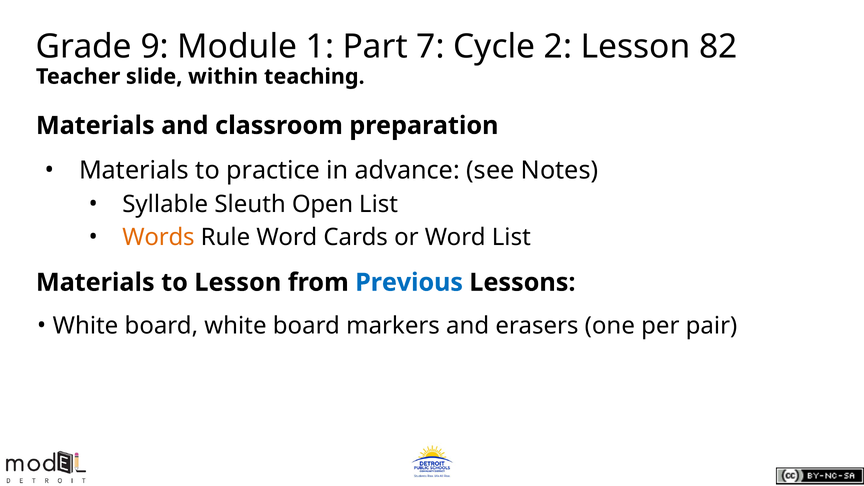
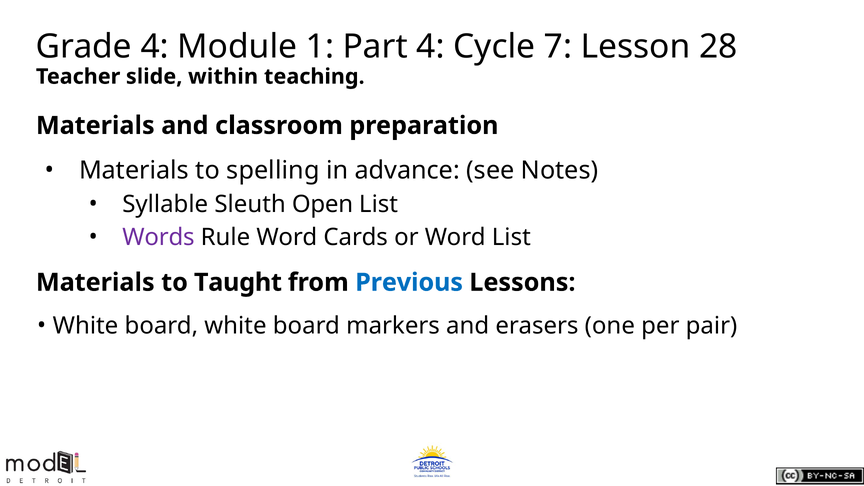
Grade 9: 9 -> 4 (155, 47)
Part 7: 7 -> 4 (431, 47)
2: 2 -> 7 (558, 47)
82: 82 -> 28 (718, 47)
practice: practice -> spelling (273, 170)
Words colour: orange -> purple (158, 237)
to Lesson: Lesson -> Taught (238, 282)
